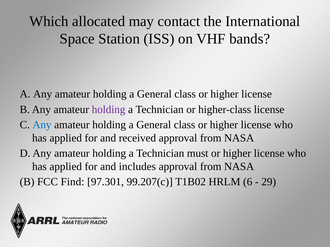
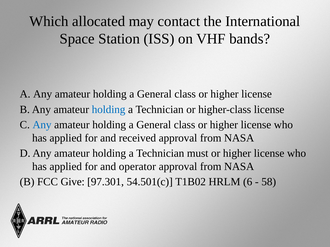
holding colour: purple -> blue (109, 110)
includes: includes -> operator (137, 167)
Find: Find -> Give (73, 182)
99.207(c: 99.207(c -> 54.501(c (150, 182)
29: 29 -> 58 (269, 182)
